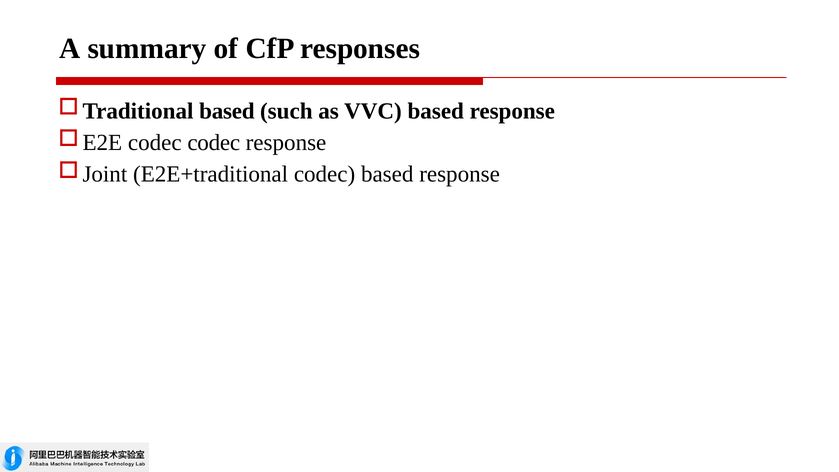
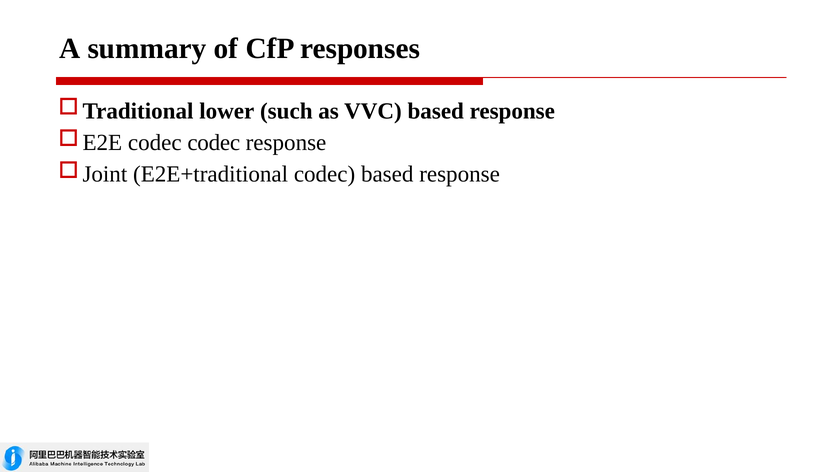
based: based -> lower (227, 111)
